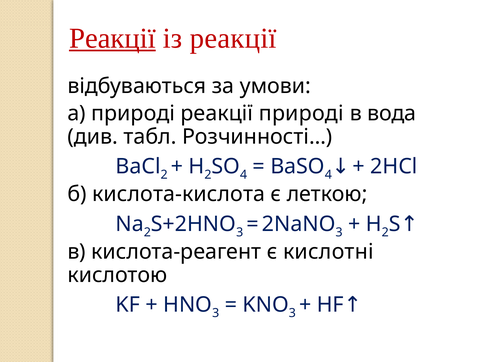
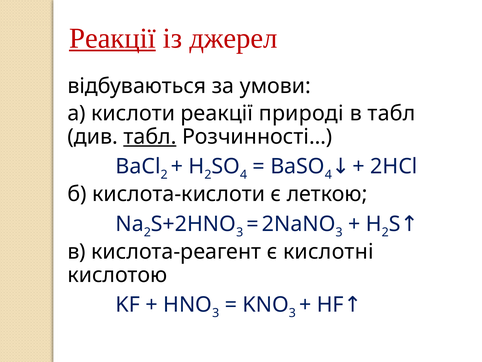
із реакції: реакції -> джерел (233, 38)
а природі: природі -> кислоти (133, 113)
в вода: вода -> табл (391, 113)
табл underline: none -> present (150, 136)
кислота-кислота: кислота-кислота -> кислота-кислоти (179, 194)
